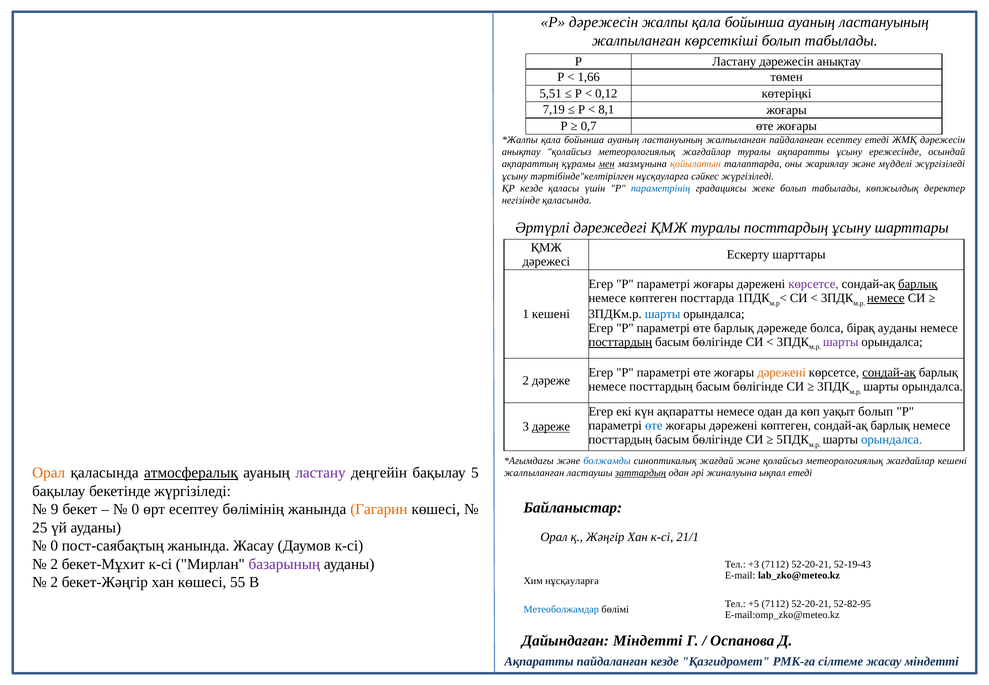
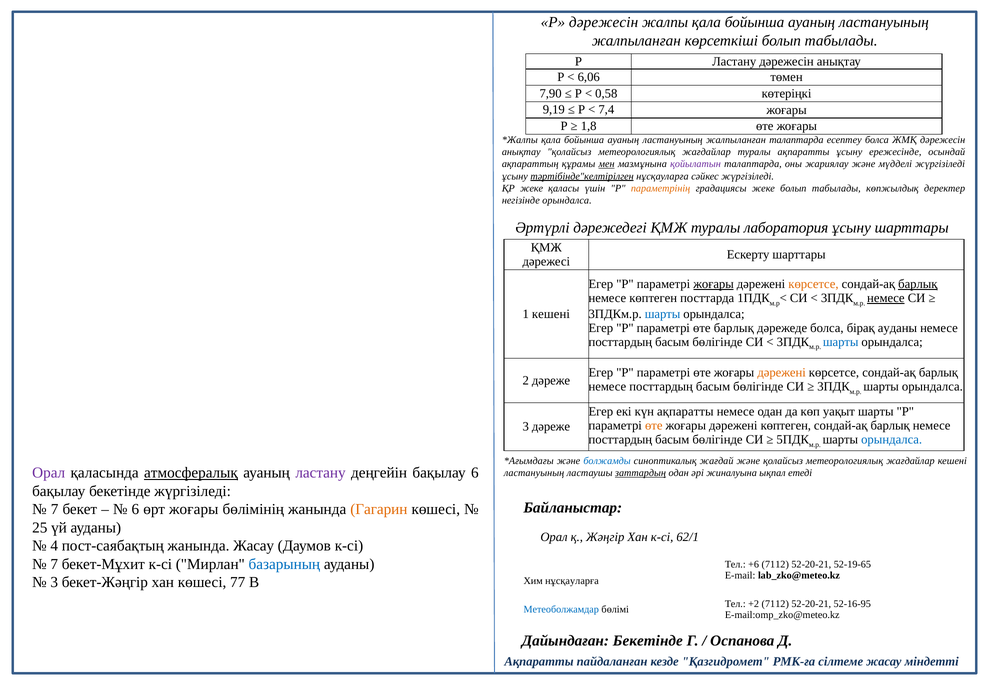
1,66: 1,66 -> 6,06 (589, 77)
5,51: 5,51 -> 7,90 (551, 93)
0,12: 0,12 -> 0,58 (606, 93)
7,19: 7,19 -> 9,19 (554, 110)
8,1: 8,1 -> 7,4 (606, 110)
0,7: 0,7 -> 1,8 (589, 126)
жалпыланған пайдаланған: пайдаланған -> талаптарда (796, 140)
есептеу етеді: етеді -> болса (877, 140)
қойылатын colour: orange -> purple (695, 164)
тәртібінде"келтірілген underline: none -> present (582, 176)
ҚР кезде: кезде -> жеке (532, 188)
параметрінің colour: blue -> orange (661, 188)
негізінде қаласында: қаласында -> орындалса (567, 200)
туралы посттардың: посттардың -> лаборатория (786, 228)
жоғары underline: none -> present (714, 284)
көрсетсе colour: purple -> orange (813, 284)
посттардың underline: present -> none (620, 342)
шарты colour: purple -> blue (841, 342)
сондай-ақ underline: present -> none (889, 372)
уақыт болып: болып -> шарты (876, 412)
өте colour: blue -> orange (654, 426)
дәреже underline: present -> none (551, 427)
Орал colour: orange -> purple (49, 473)
бақылау 5: 5 -> 6 (475, 473)
жалпыланған: жалпыланған -> ластануының (534, 473)
9: 9 -> 7 (55, 509)
0: 0 -> 6 (135, 509)
өрт есептеу: есептеу -> жоғары (194, 509)
21/1: 21/1 -> 62/1 (688, 537)
0: 0 -> 4 (54, 546)
2: 2 -> 7 (54, 564)
базарының colour: purple -> blue (284, 564)
+3: +3 -> +6 (754, 564)
52-19-43: 52-19-43 -> 52-19-65 (852, 564)
2: 2 -> 3 (54, 582)
55: 55 -> 77 (238, 582)
+5: +5 -> +2 (754, 603)
52-82-95: 52-82-95 -> 52-16-95 (852, 603)
Дайындаған Міндетті: Міндетті -> Бекетінде (648, 641)
